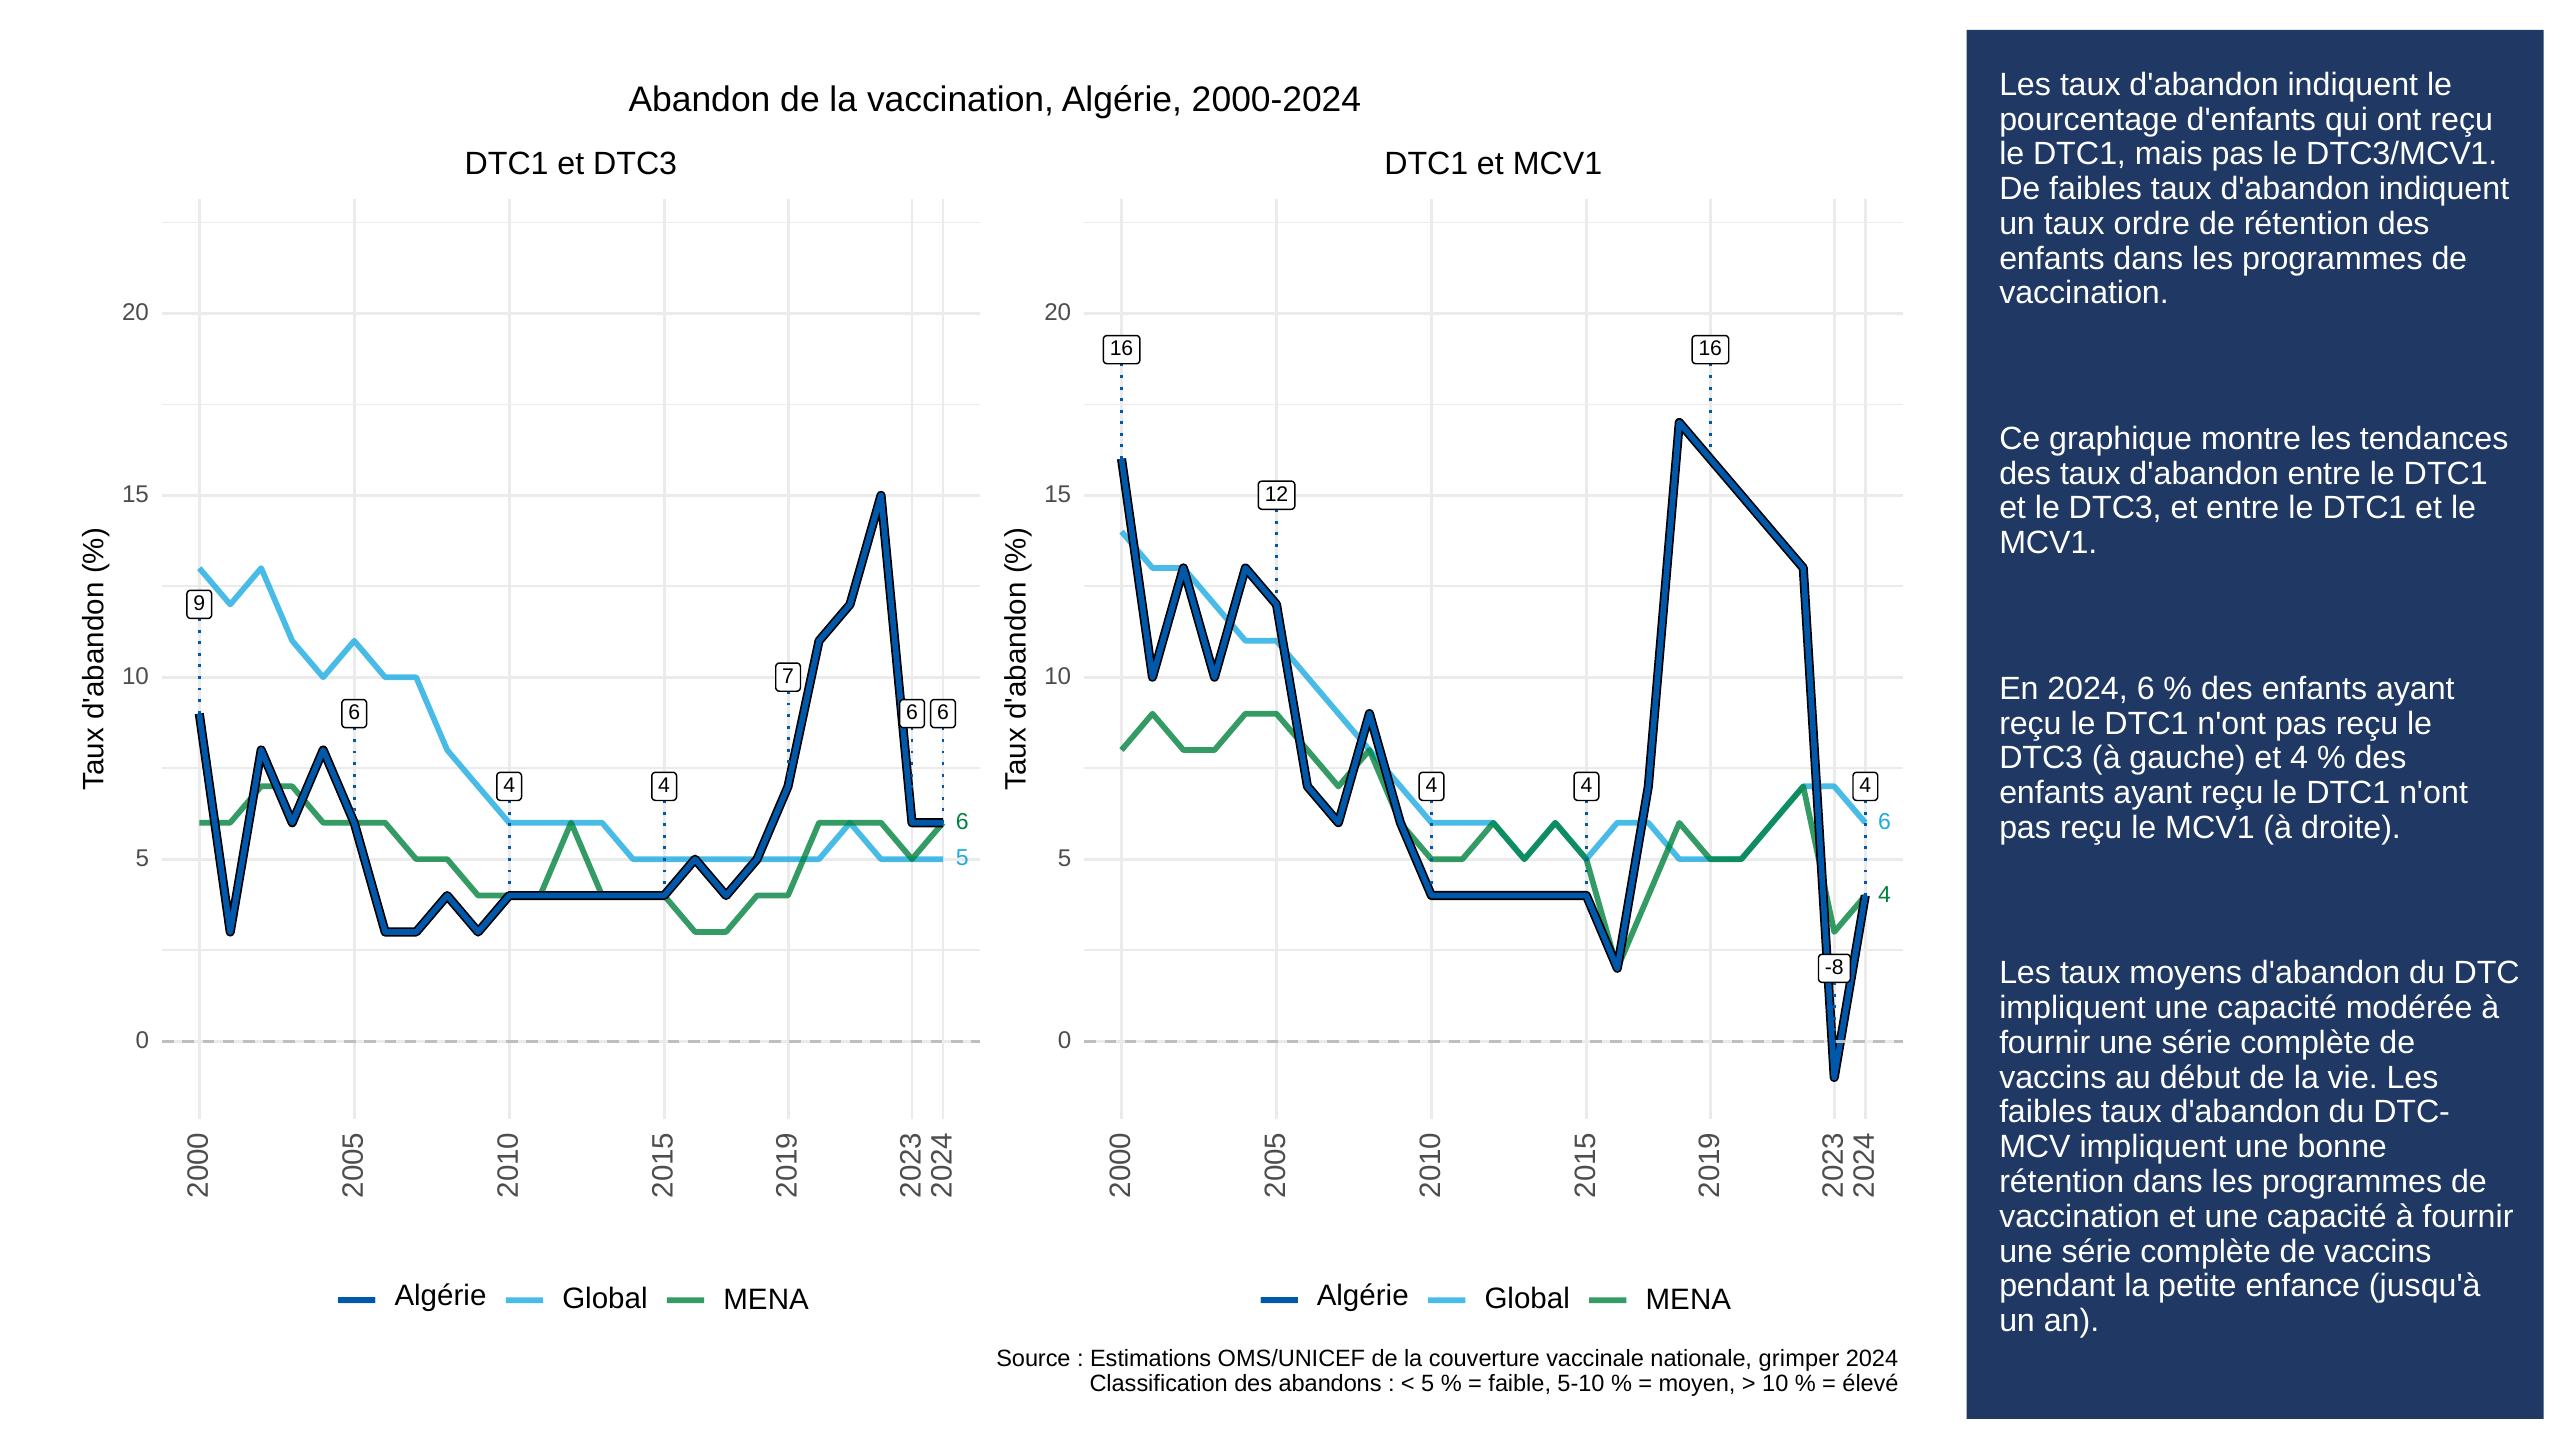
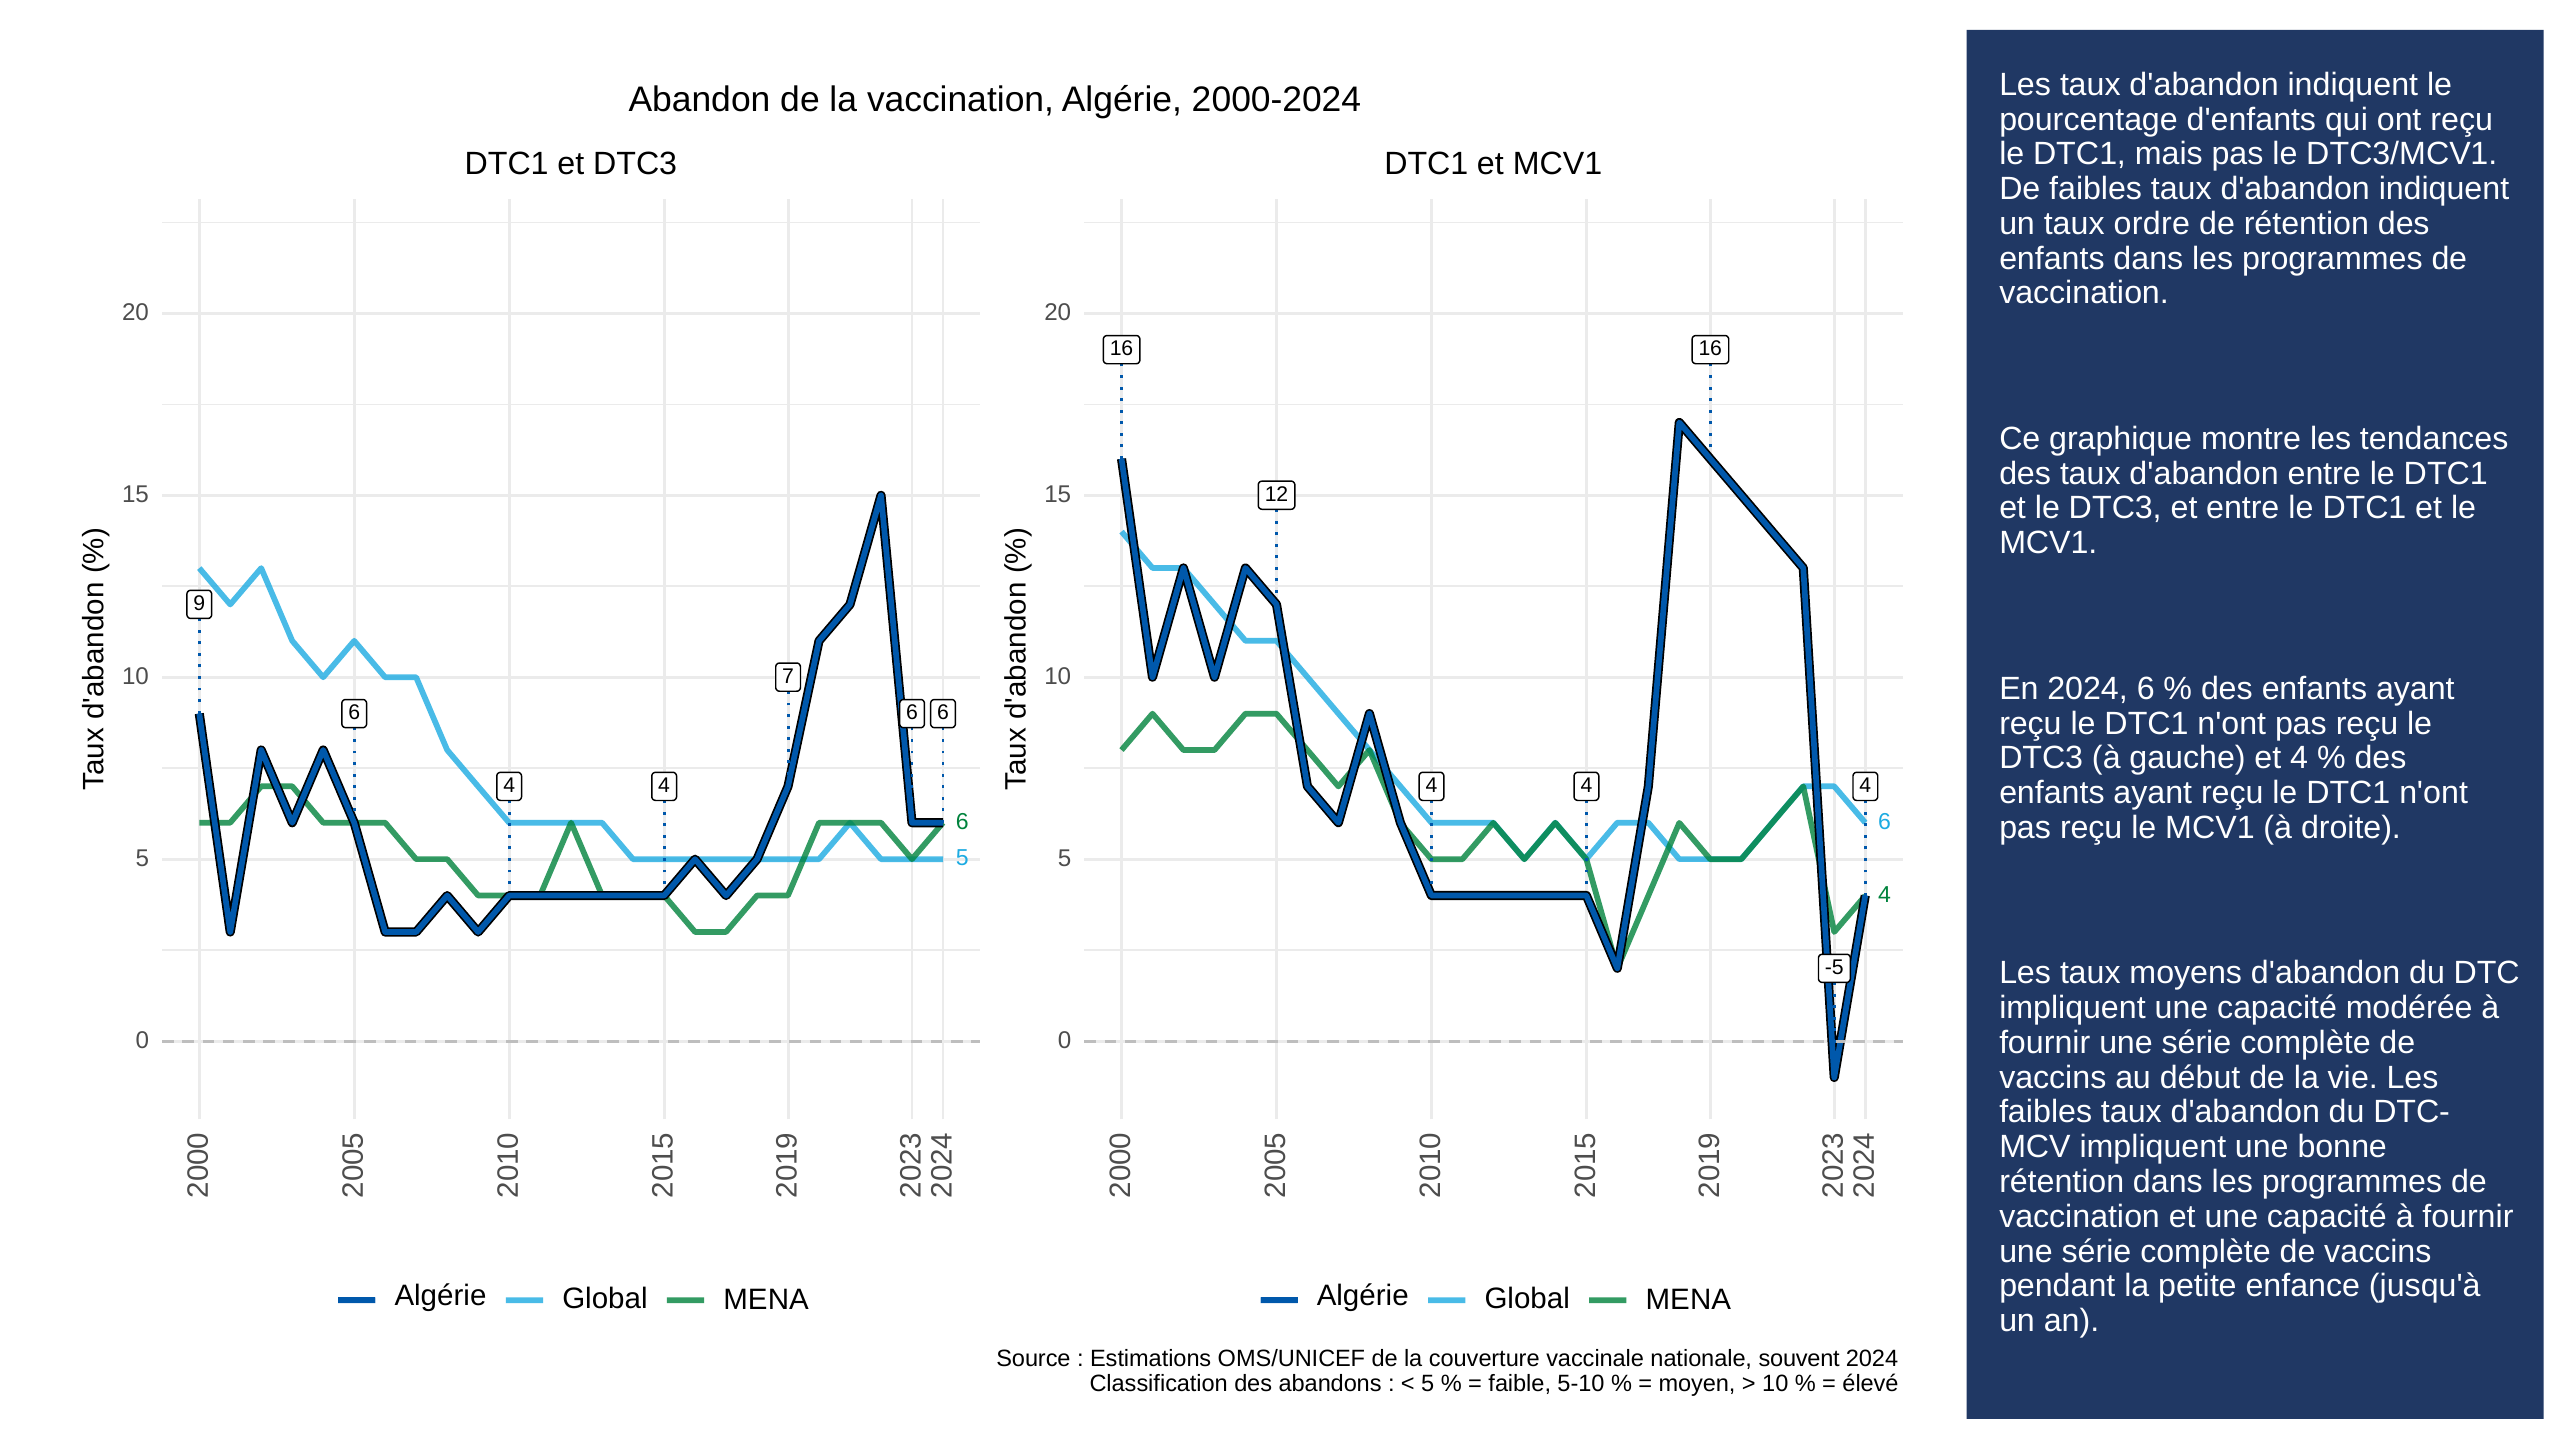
-8: -8 -> -5 (1834, 968)
grimper: grimper -> souvent (1799, 1359)
